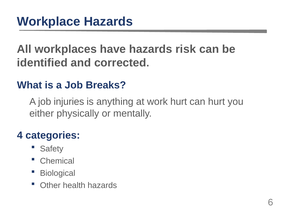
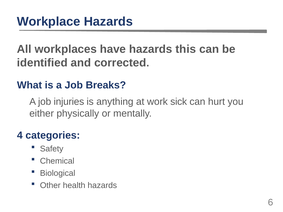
risk: risk -> this (186, 49)
work hurt: hurt -> sick (179, 102)
